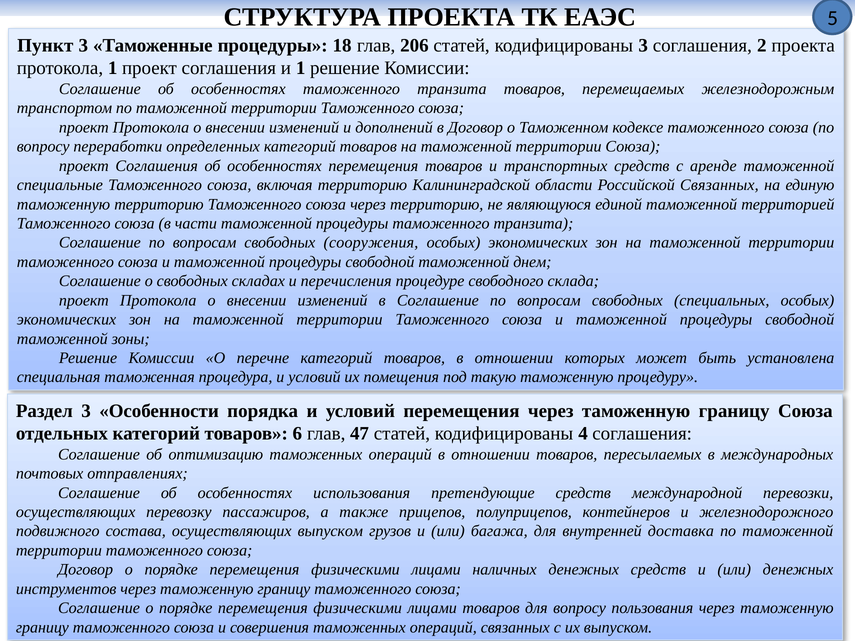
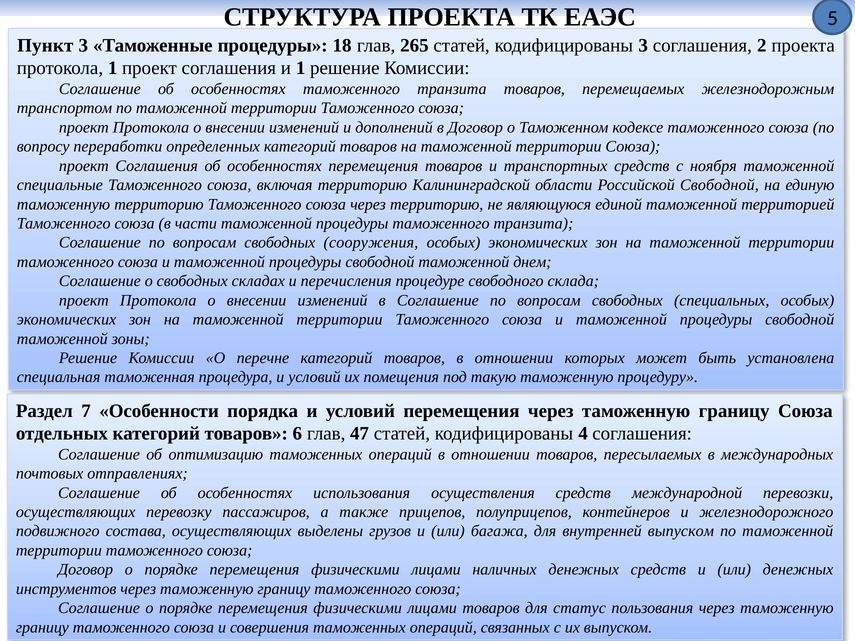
206: 206 -> 265 (414, 45)
аренде: аренде -> ноября (713, 166)
Российской Связанных: Связанных -> Свободной (719, 185)
Раздел 3: 3 -> 7 (86, 411)
претендующие: претендующие -> осуществления (483, 493)
осуществляющих выпуском: выпуском -> выделены (330, 531)
внутренней доставка: доставка -> выпуском (681, 531)
для вопросу: вопросу -> статус (580, 608)
